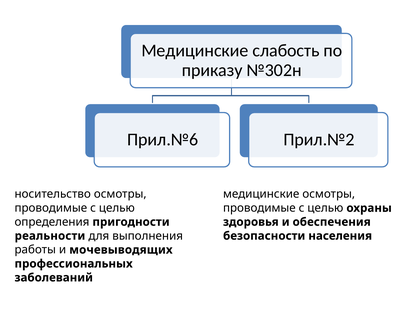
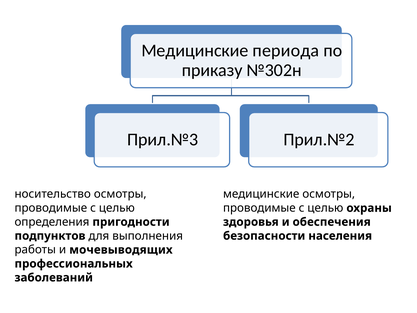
слабость: слабость -> периода (286, 51)
Прил.№6: Прил.№6 -> Прил.№3 (163, 139)
реальности: реальности -> подпунктов (50, 236)
